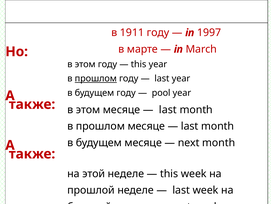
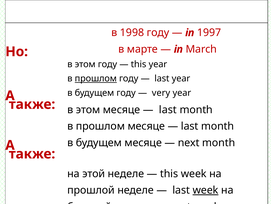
1911: 1911 -> 1998 (132, 33)
pool: pool -> very (161, 92)
week underline: none -> present (206, 190)
